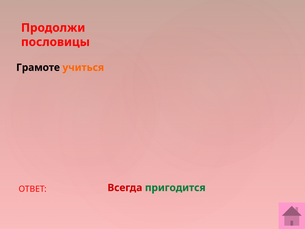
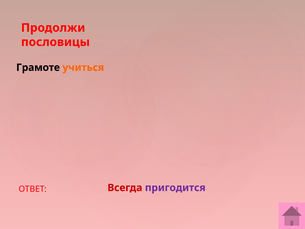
пригодится colour: green -> purple (175, 188)
